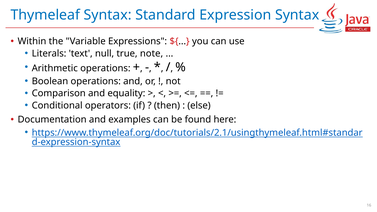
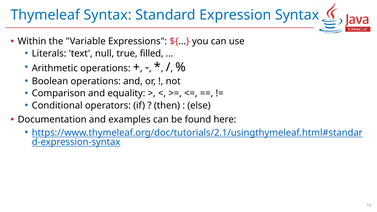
note: note -> filled (152, 54)
